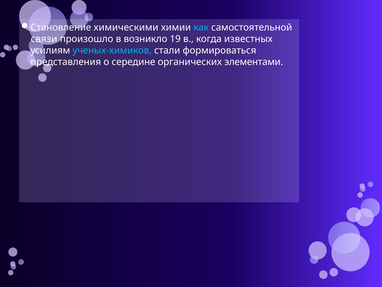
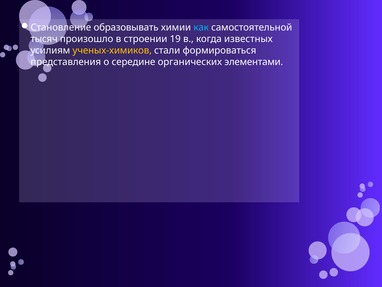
химическими: химическими -> образовывать (126, 27)
связи: связи -> тысяч (44, 39)
возникло: возникло -> строении (145, 39)
ученых-химиков colour: light blue -> yellow (112, 50)
